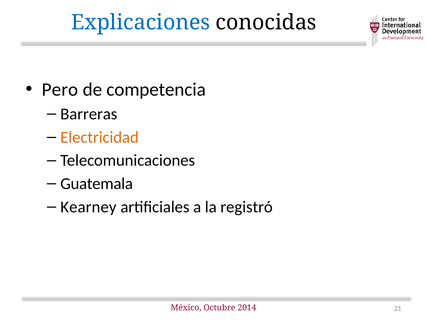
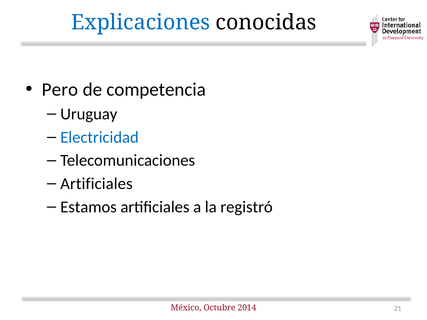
Barreras: Barreras -> Uruguay (89, 114)
Electricidad colour: orange -> blue (100, 137)
Guatemala: Guatemala -> Artificiales (96, 184)
Kearney: Kearney -> Estamos (89, 207)
